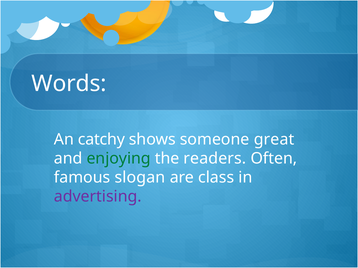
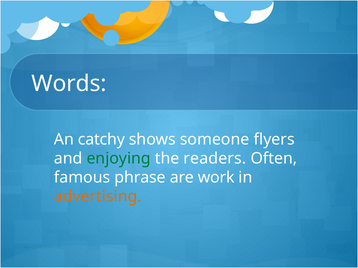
great: great -> flyers (274, 140)
slogan: slogan -> phrase (140, 178)
class: class -> work (216, 178)
advertising colour: purple -> orange (98, 197)
